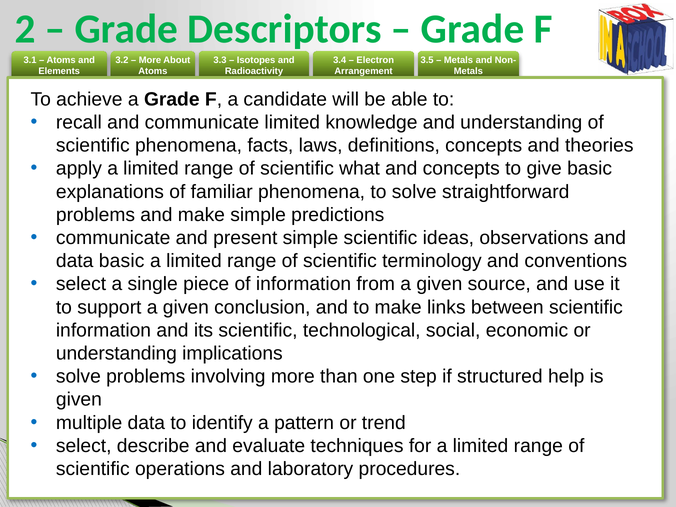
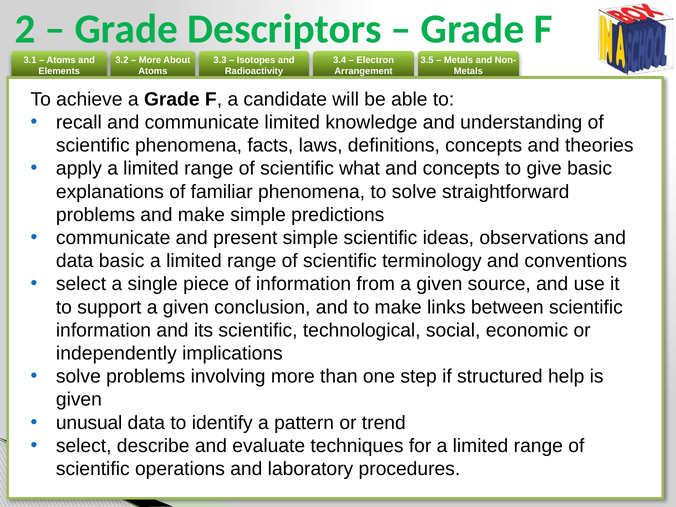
understanding: understanding -> independently (116, 353)
multiple: multiple -> unusual (89, 423)
